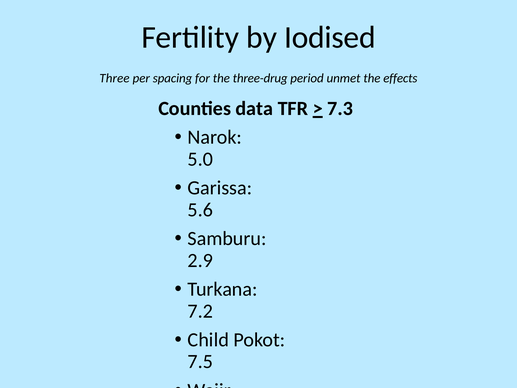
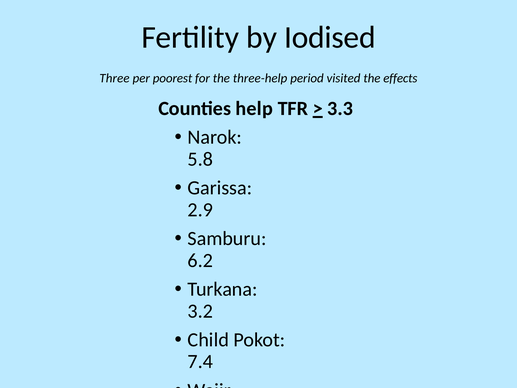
spacing: spacing -> poorest (173, 78)
three-drug: three-drug -> three-help (260, 78)
unmet: unmet -> visited (344, 78)
data: data -> help (254, 108)
7.3: 7.3 -> 3.3 (340, 108)
5.0: 5.0 -> 5.8 (200, 159)
5.6: 5.6 -> 2.9 (200, 210)
2.9: 2.9 -> 6.2 (200, 260)
7.2: 7.2 -> 3.2 (200, 311)
7.5: 7.5 -> 7.4 (200, 361)
